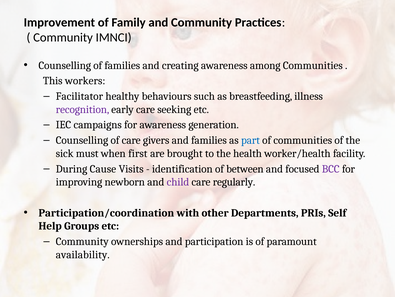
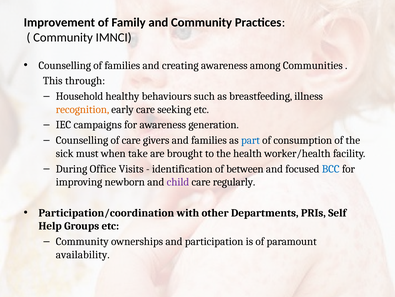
workers: workers -> through (85, 81)
Facilitator: Facilitator -> Household (79, 96)
recognition colour: purple -> orange (82, 109)
of communities: communities -> consumption (303, 140)
first: first -> take (138, 153)
Cause: Cause -> Office (103, 168)
BCC colour: purple -> blue (331, 168)
